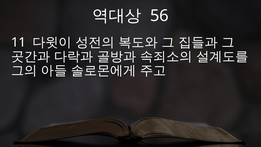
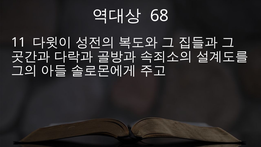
56: 56 -> 68 (159, 16)
